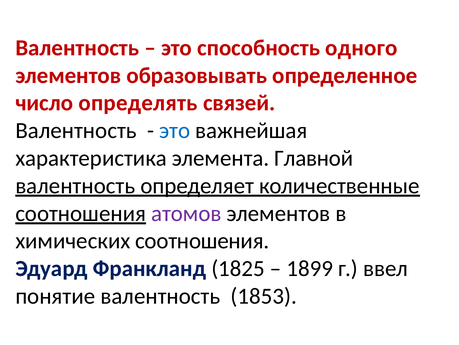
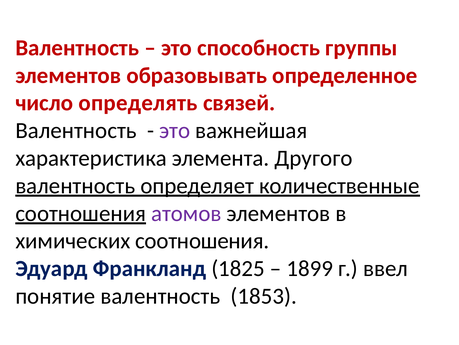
одного: одного -> группы (361, 48)
это colour: blue -> purple (175, 130)
Главной: Главной -> Другого (314, 158)
